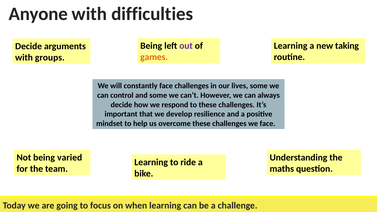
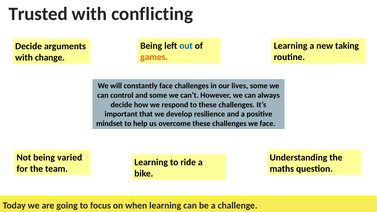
Anyone: Anyone -> Trusted (38, 14)
difficulties: difficulties -> conflicting (152, 14)
out colour: purple -> blue (186, 46)
groups: groups -> change (50, 58)
